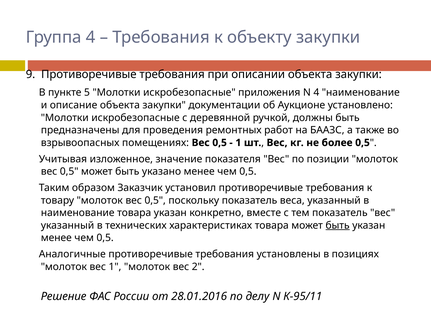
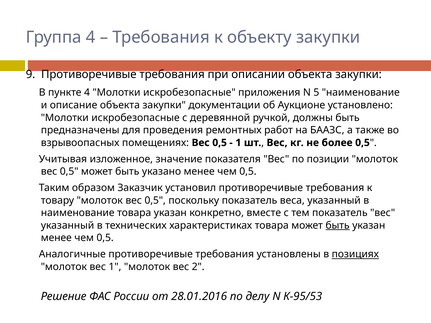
пункте 5: 5 -> 4 (87, 93)
N 4: 4 -> 5 (316, 93)
позициях underline: none -> present (355, 254)
К-95/11: К-95/11 -> К-95/53 (303, 297)
